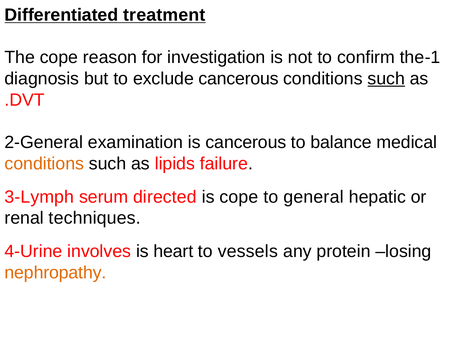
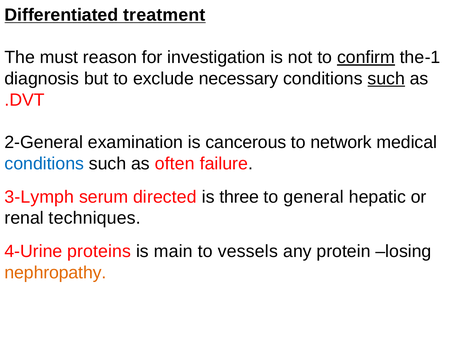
The cope: cope -> must (59, 57)
confirm underline: none -> present (366, 57)
exclude cancerous: cancerous -> necessary (239, 79)
balance: balance -> network (341, 142)
conditions colour: orange -> blue (44, 164)
lipids: lipids -> often (175, 164)
is cope: cope -> three (239, 197)
involves: involves -> proteins (99, 252)
heart: heart -> main (173, 252)
